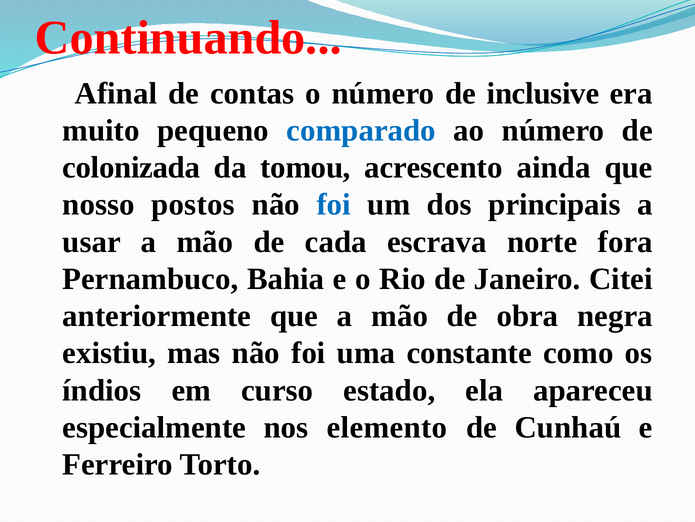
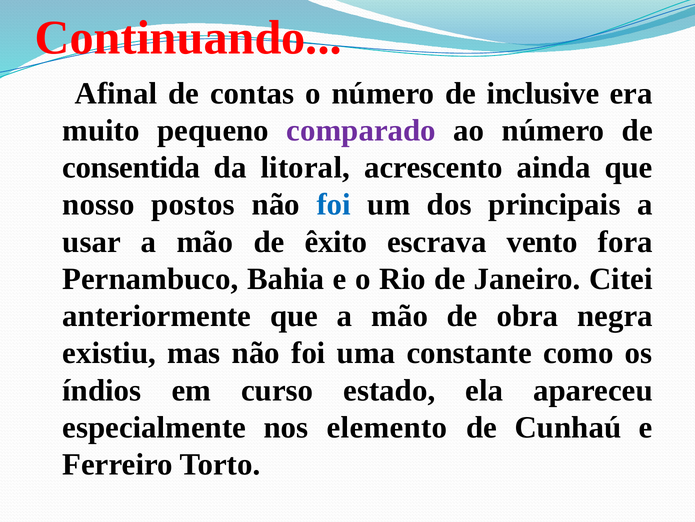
comparado colour: blue -> purple (361, 130)
colonizada: colonizada -> consentida (131, 167)
tomou: tomou -> litoral (305, 167)
cada: cada -> êxito (336, 242)
norte: norte -> vento (542, 242)
